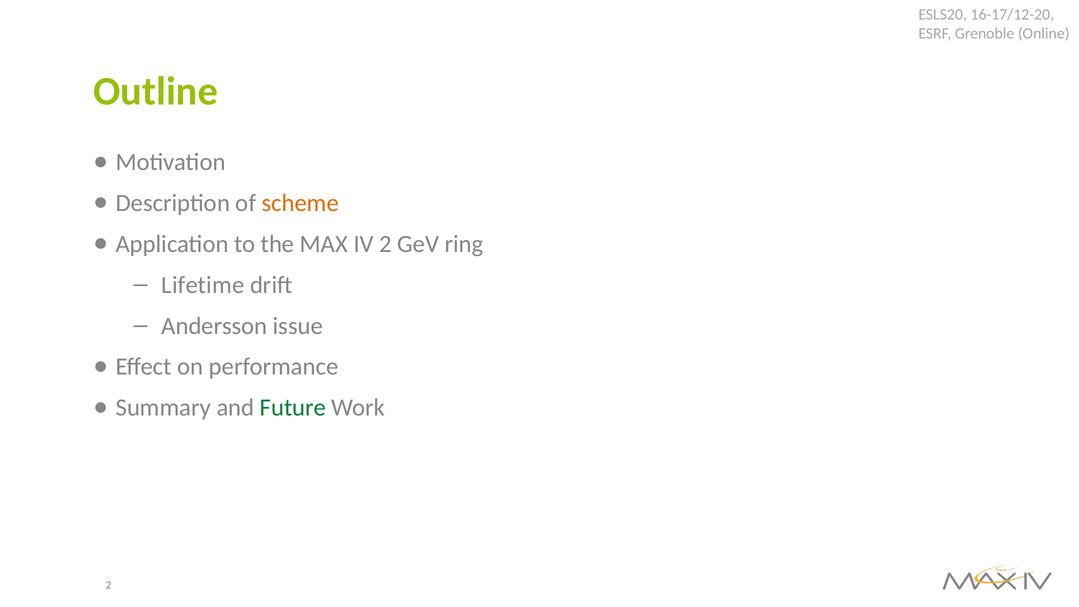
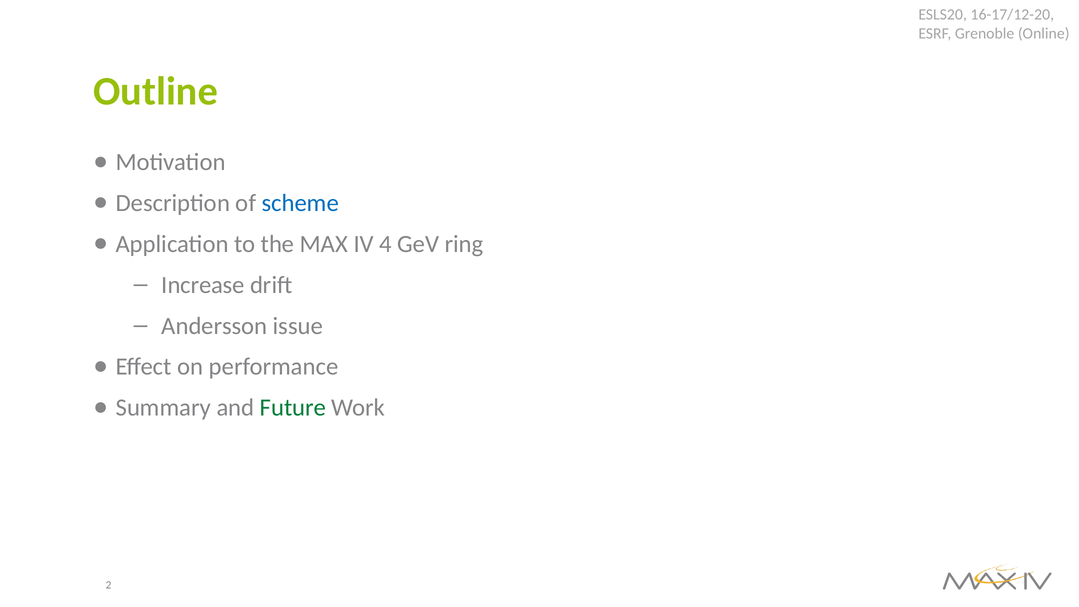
scheme colour: orange -> blue (300, 203)
IV 2: 2 -> 4 (386, 244)
Lifetime: Lifetime -> Increase (203, 285)
